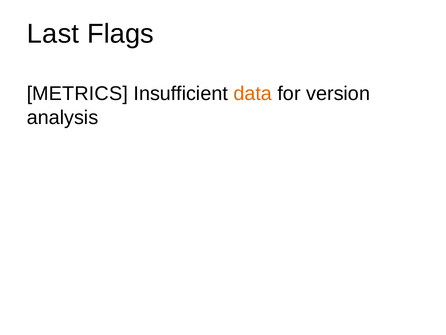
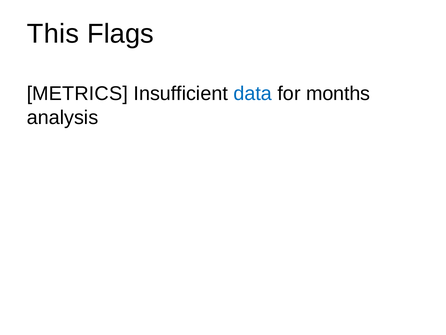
Last: Last -> This (53, 34)
data colour: orange -> blue (253, 94)
version: version -> months (338, 94)
